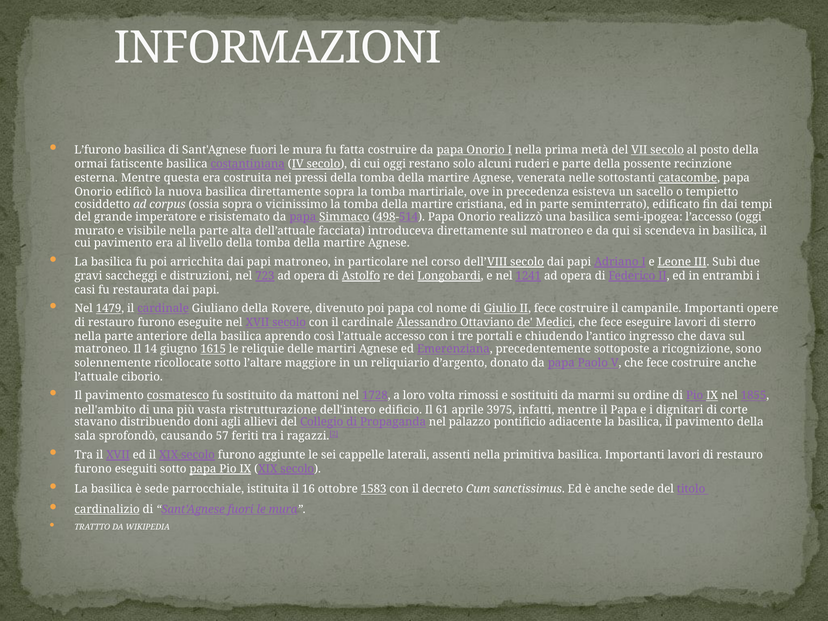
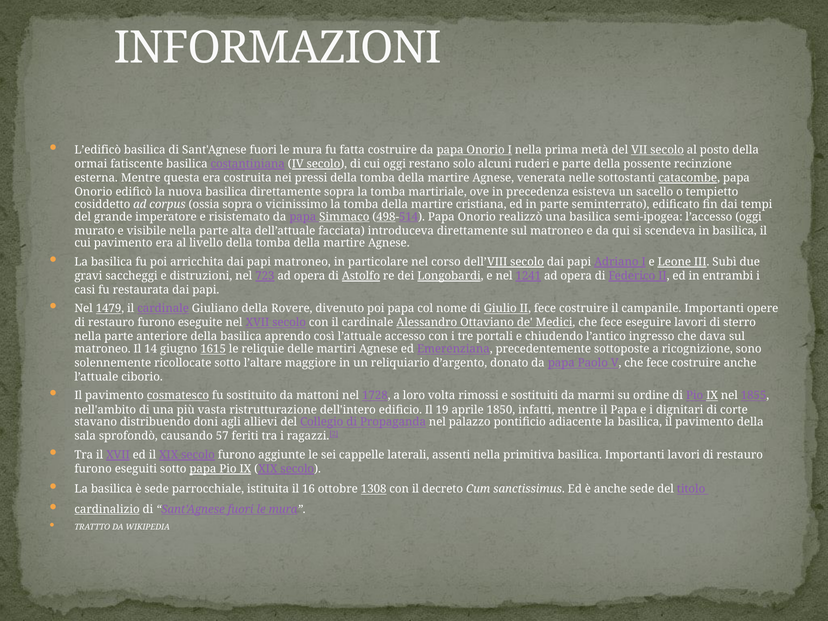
L’furono: L’furono -> L’edificò (98, 150)
61: 61 -> 19 (442, 410)
3975: 3975 -> 1850 (501, 410)
1583: 1583 -> 1308 (374, 489)
